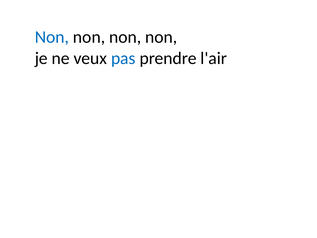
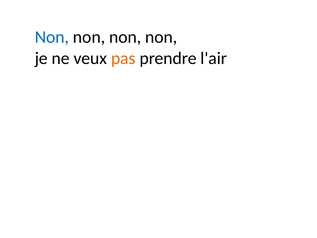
pas colour: blue -> orange (123, 58)
